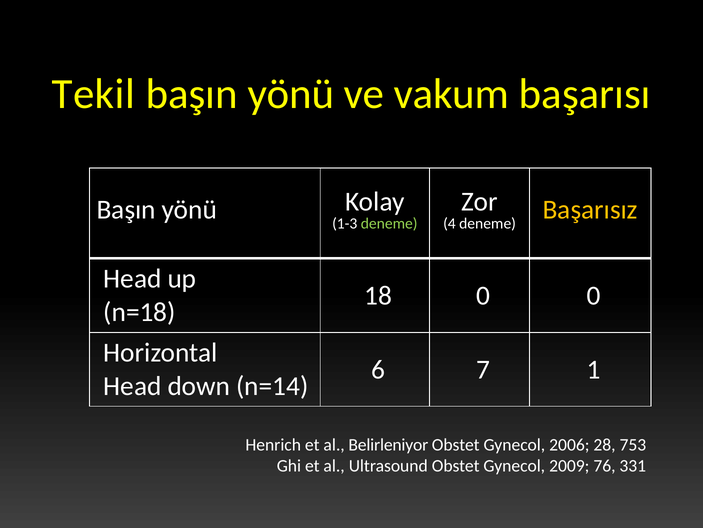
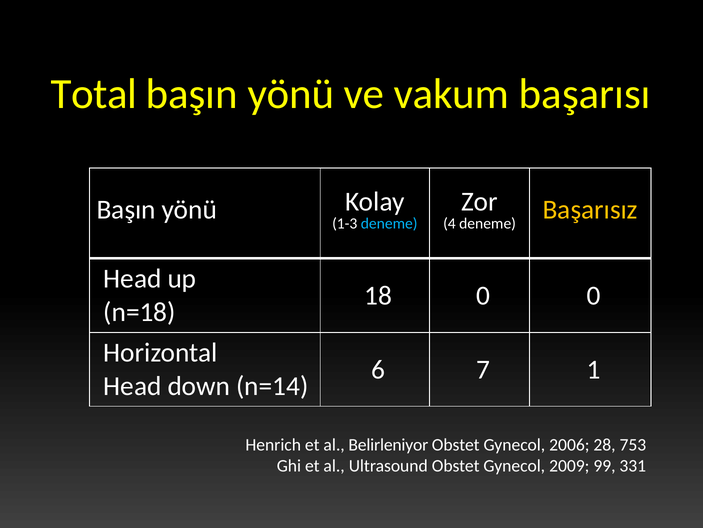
Tekil: Tekil -> Total (94, 94)
deneme colour: light green -> light blue (389, 223)
76: 76 -> 99 (604, 465)
